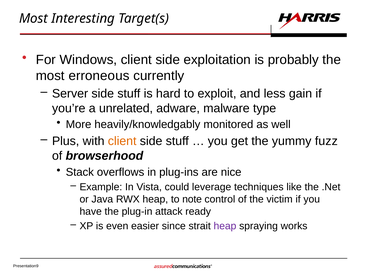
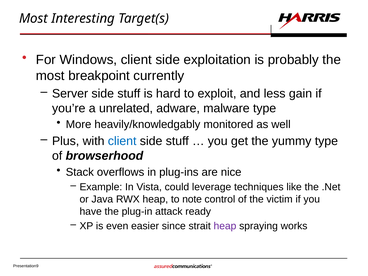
erroneous: erroneous -> breakpoint (99, 76)
client colour: orange -> blue (122, 141)
yummy fuzz: fuzz -> type (326, 141)
